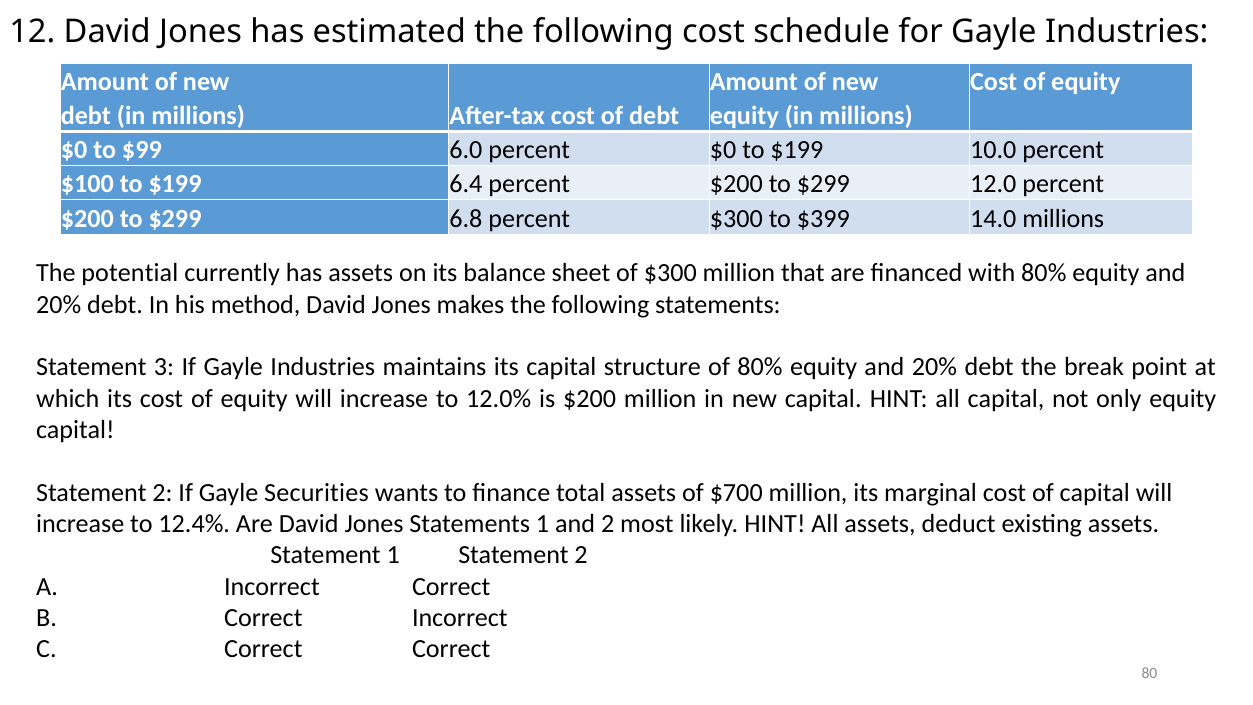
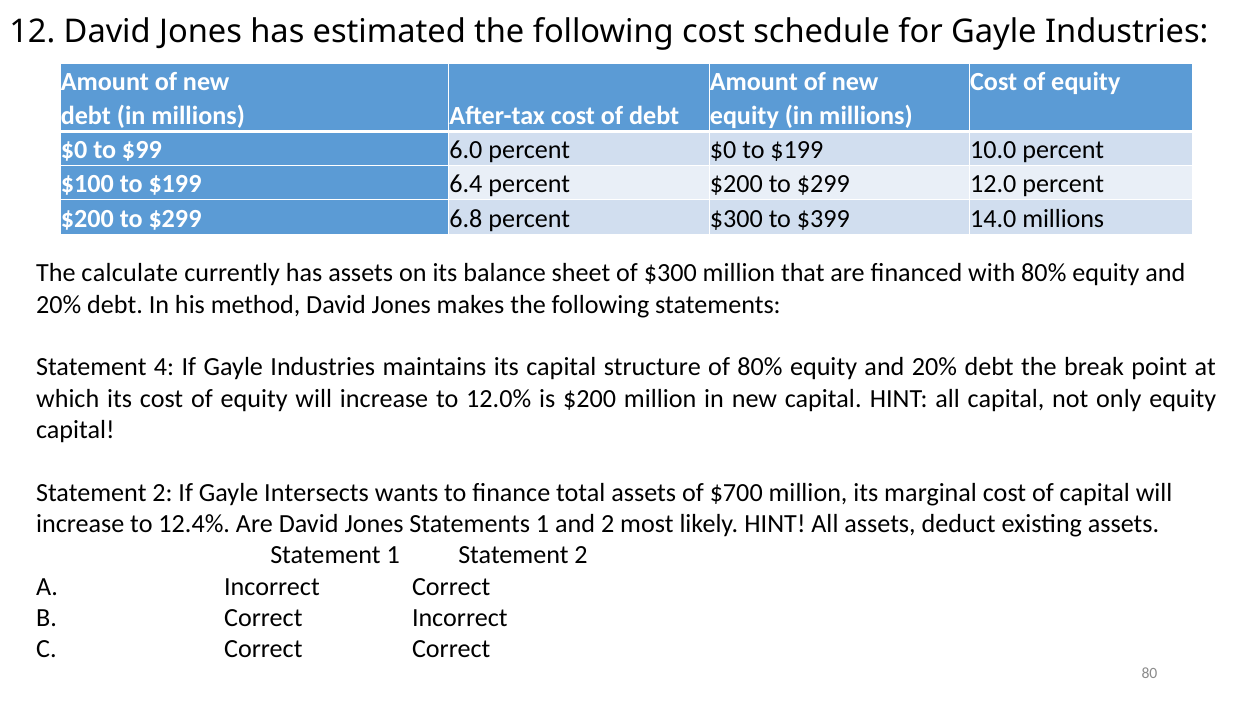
potential: potential -> calculate (130, 273)
3: 3 -> 4 (164, 367)
Securities: Securities -> Intersects (317, 492)
